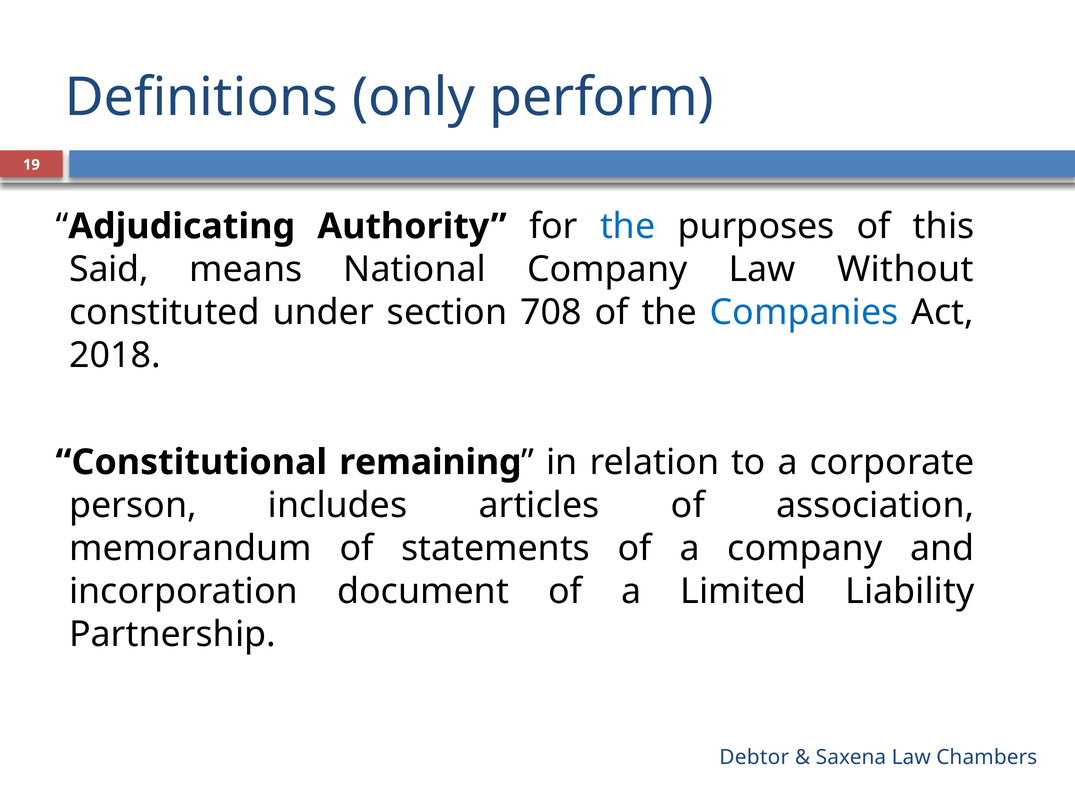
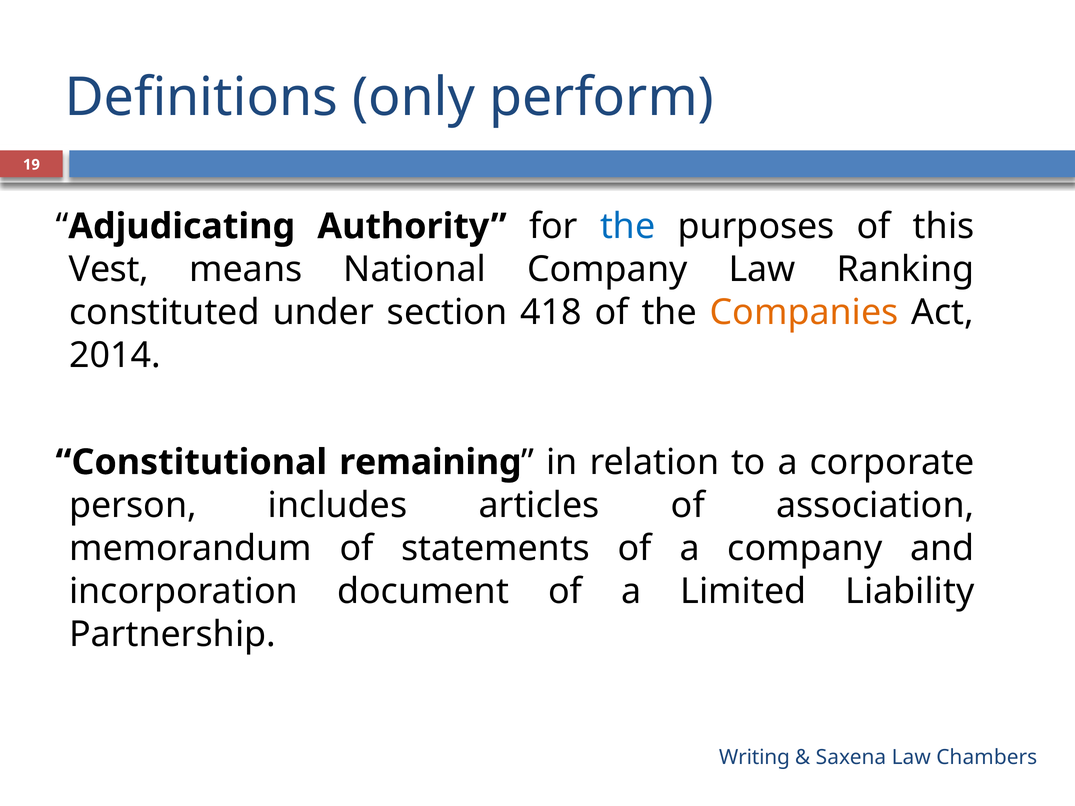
Said: Said -> Vest (109, 269)
Without: Without -> Ranking (905, 269)
708: 708 -> 418 (551, 312)
Companies colour: blue -> orange (804, 312)
2018: 2018 -> 2014 (115, 355)
Debtor: Debtor -> Writing (754, 757)
